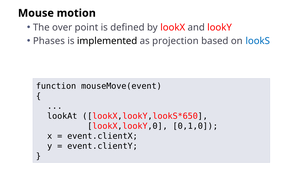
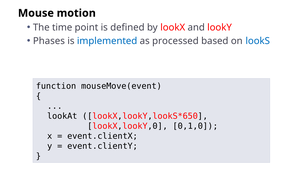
over: over -> time (62, 27)
implemented colour: black -> blue (107, 41)
projection: projection -> processed (175, 41)
